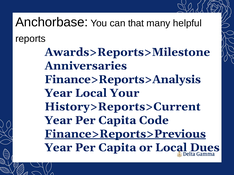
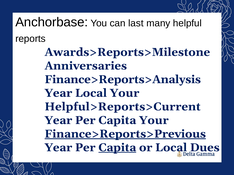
that: that -> last (136, 23)
History>Reports>Current: History>Reports>Current -> Helpful>Reports>Current (123, 107)
Capita Code: Code -> Your (154, 121)
Capita underline: none -> present (117, 148)
